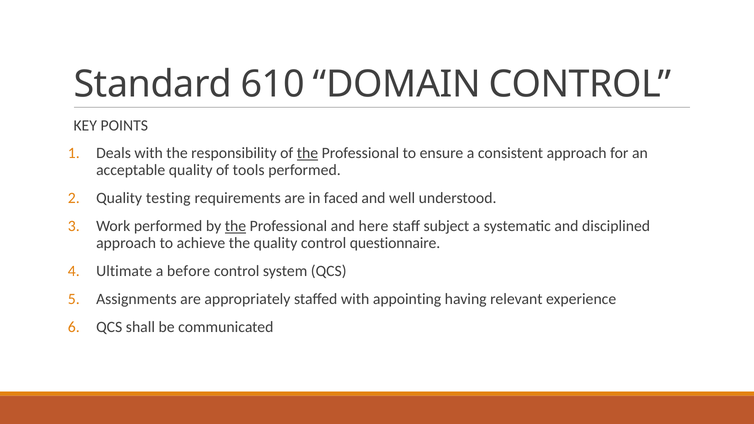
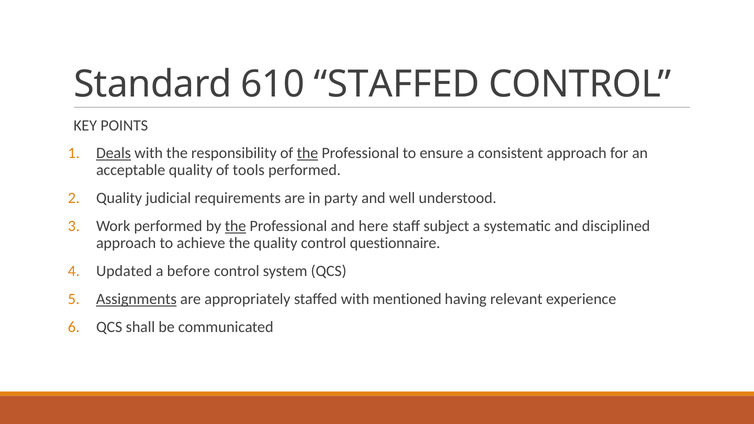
610 DOMAIN: DOMAIN -> STAFFED (397, 84)
Deals underline: none -> present (114, 153)
testing: testing -> judicial (168, 198)
faced: faced -> party (341, 198)
Ultimate: Ultimate -> Updated (124, 271)
Assignments underline: none -> present (136, 299)
appointing: appointing -> mentioned (407, 299)
